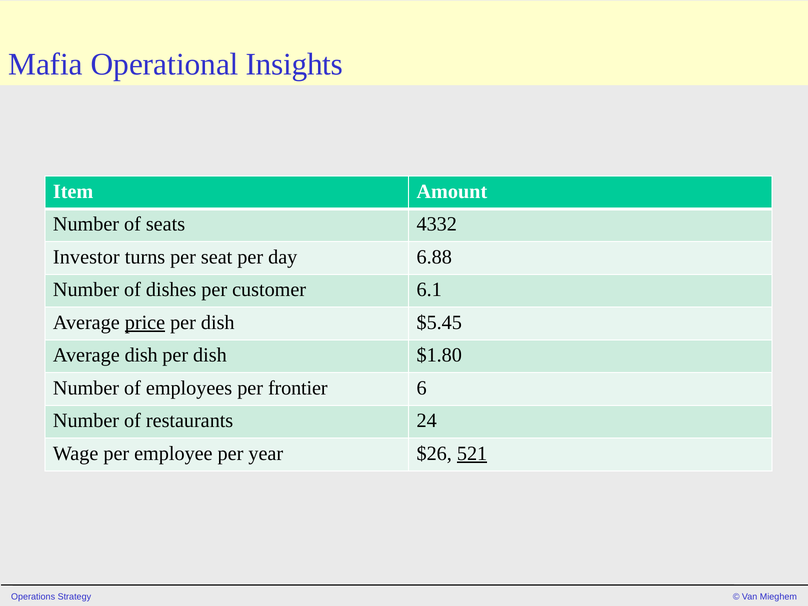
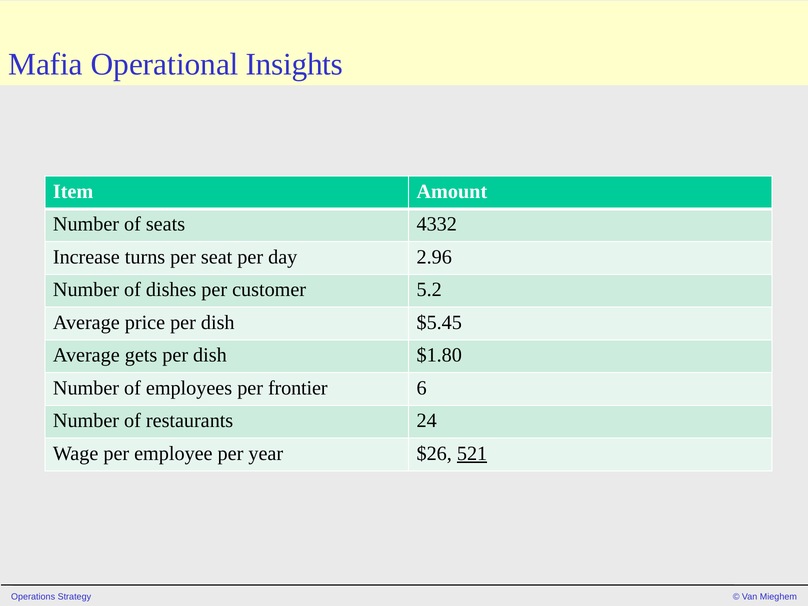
Investor: Investor -> Increase (86, 257)
6.88: 6.88 -> 2.96 (434, 257)
6.1: 6.1 -> 5.2 (429, 290)
price underline: present -> none (145, 322)
Average dish: dish -> gets (141, 355)
